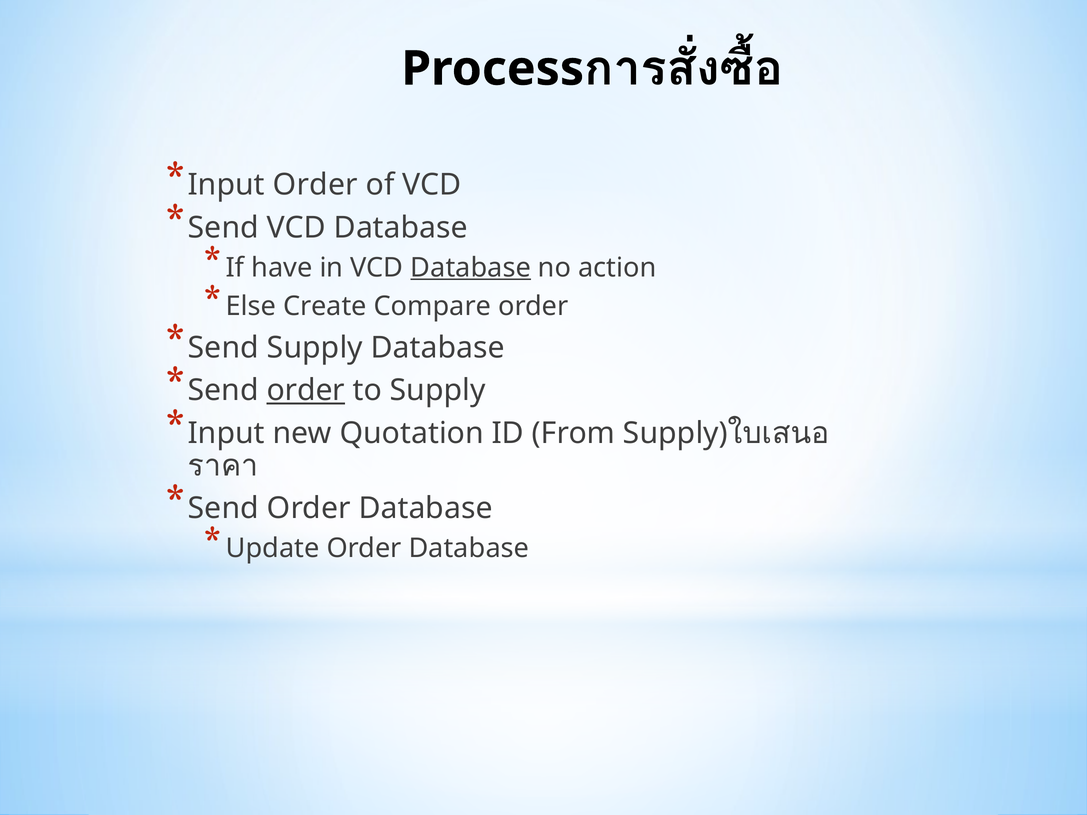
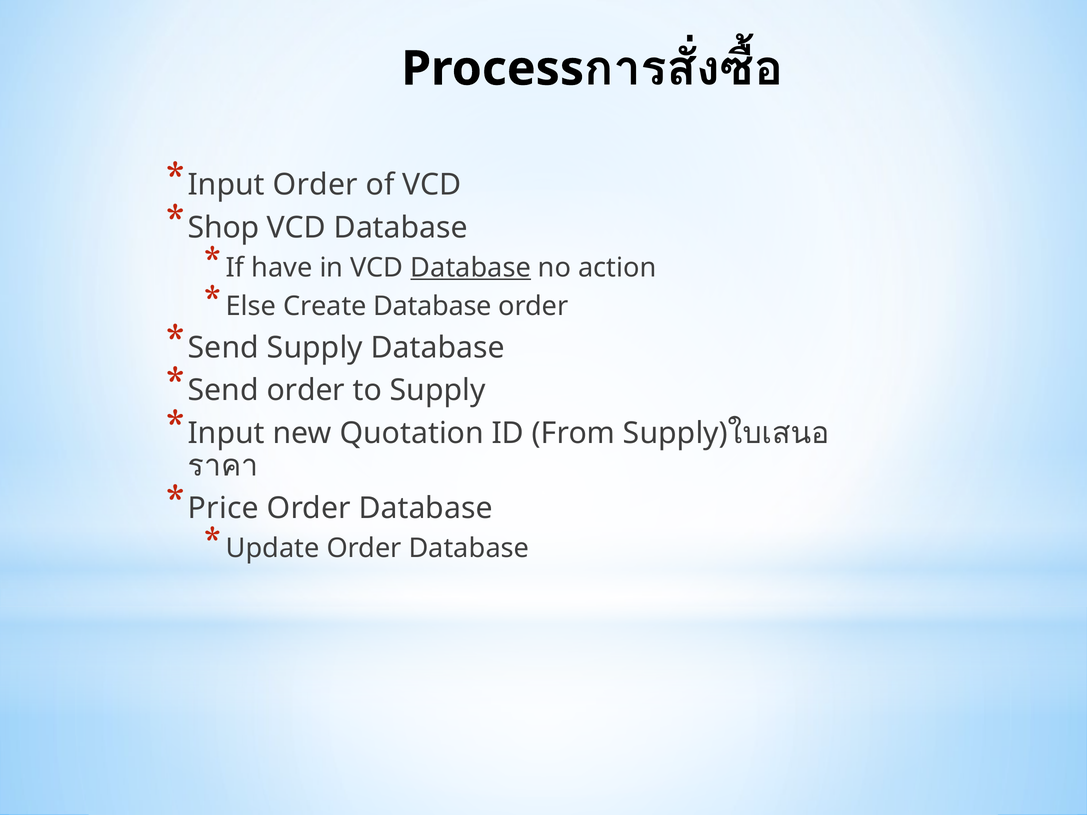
Send: Send -> Shop (224, 228)
Create Compare: Compare -> Database (433, 307)
order underline: present -> none (306, 391)
Send: Send -> Price (223, 508)
